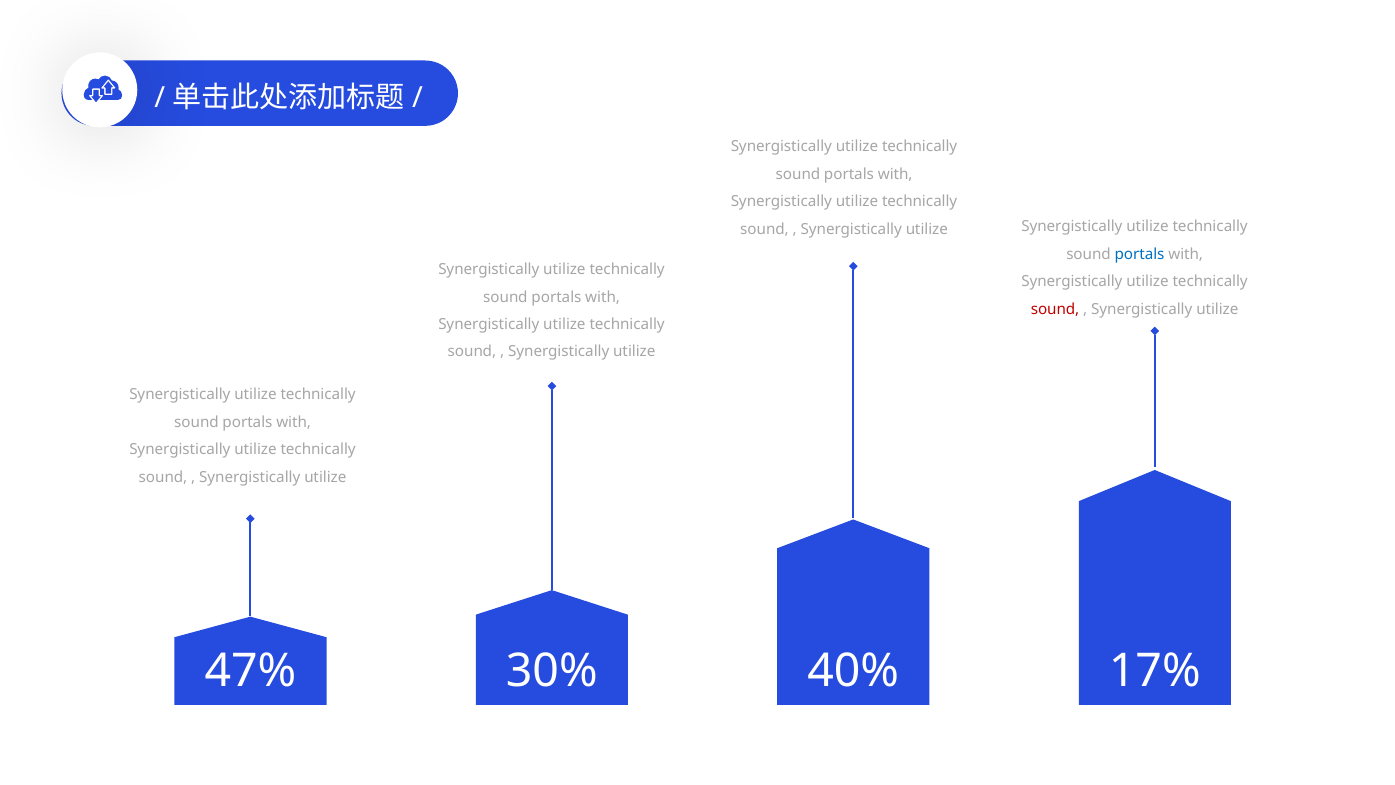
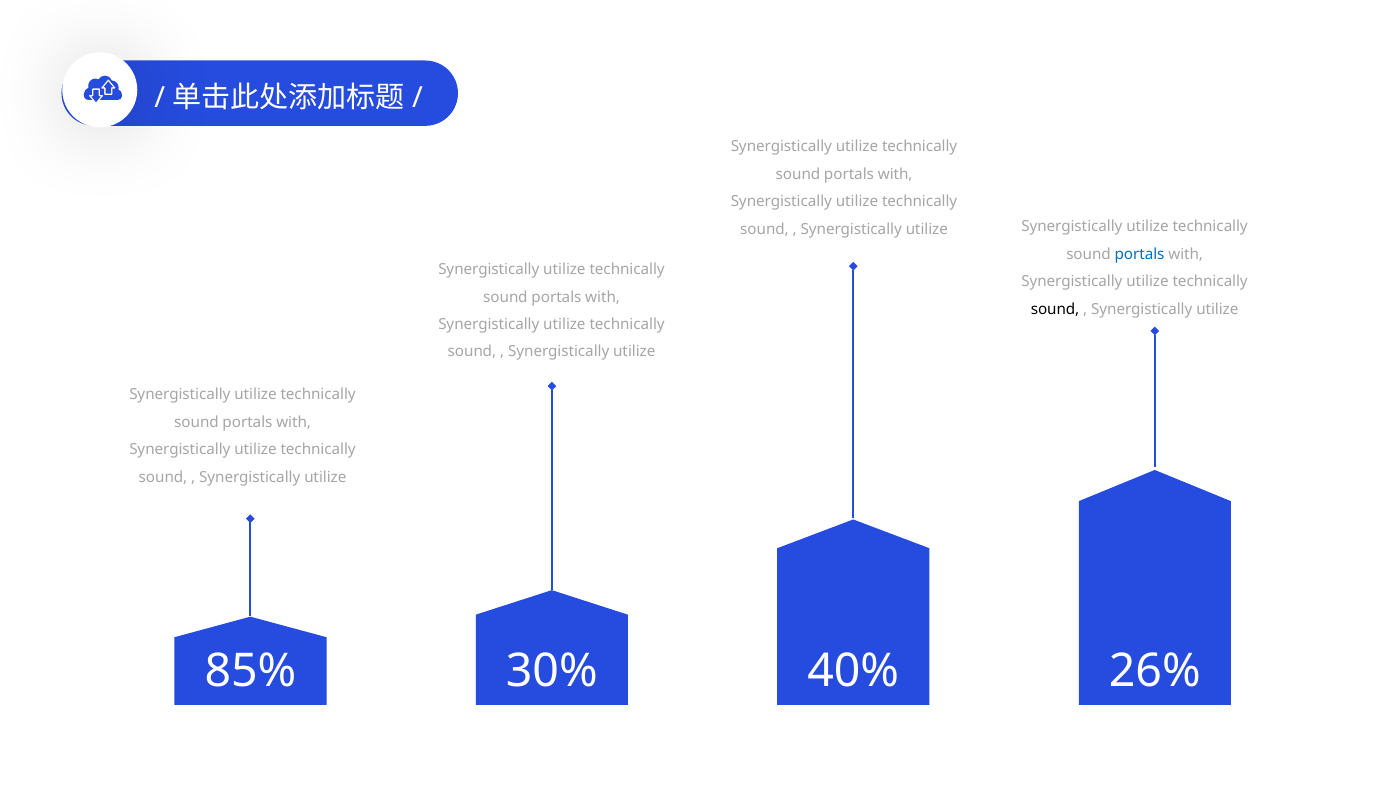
sound colour: red -> black (1055, 309)
47%: 47% -> 85% (250, 671)
17%: 17% -> 26% (1155, 671)
